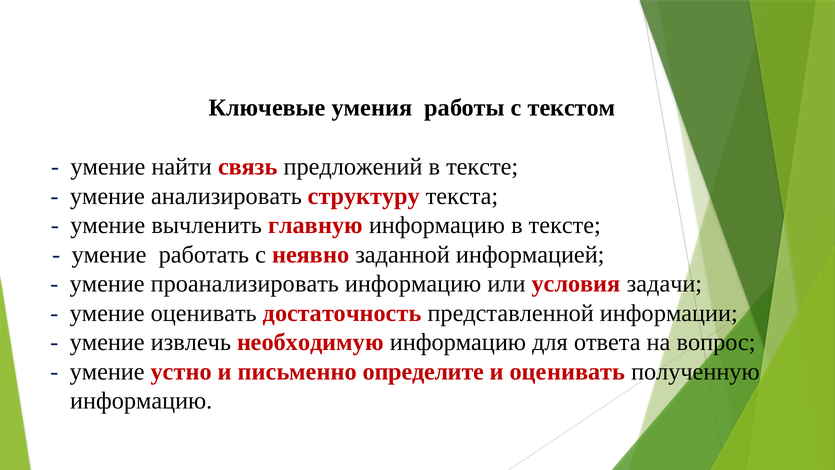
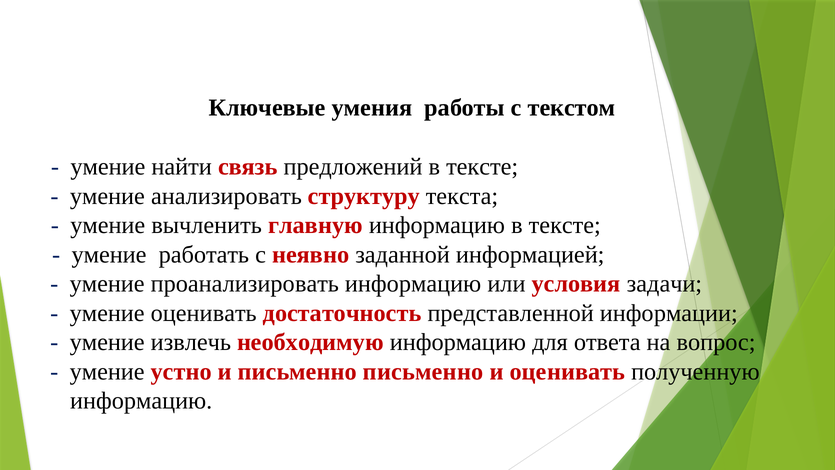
письменно определите: определите -> письменно (423, 371)
